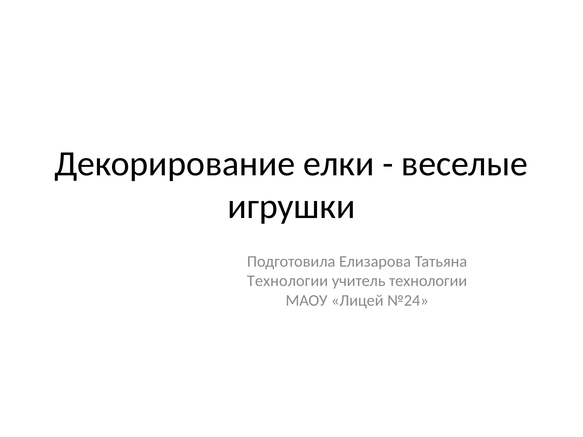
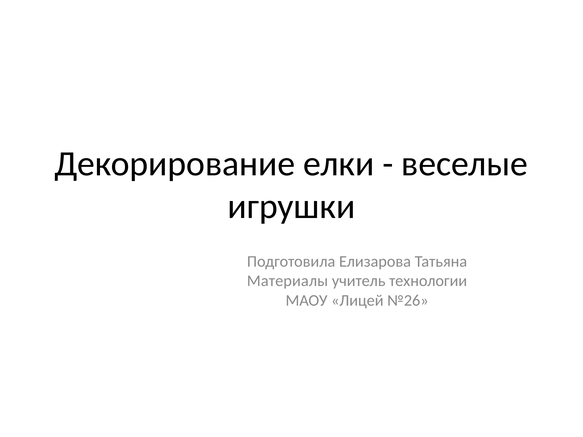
Технологии: Технологии -> Материалы (287, 281)
№24: №24 -> №26 (408, 300)
